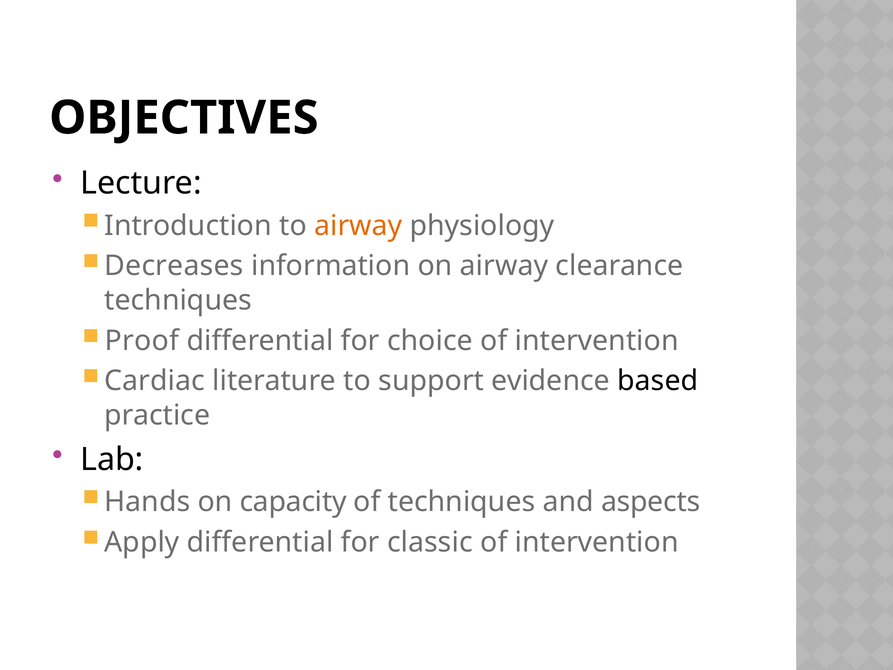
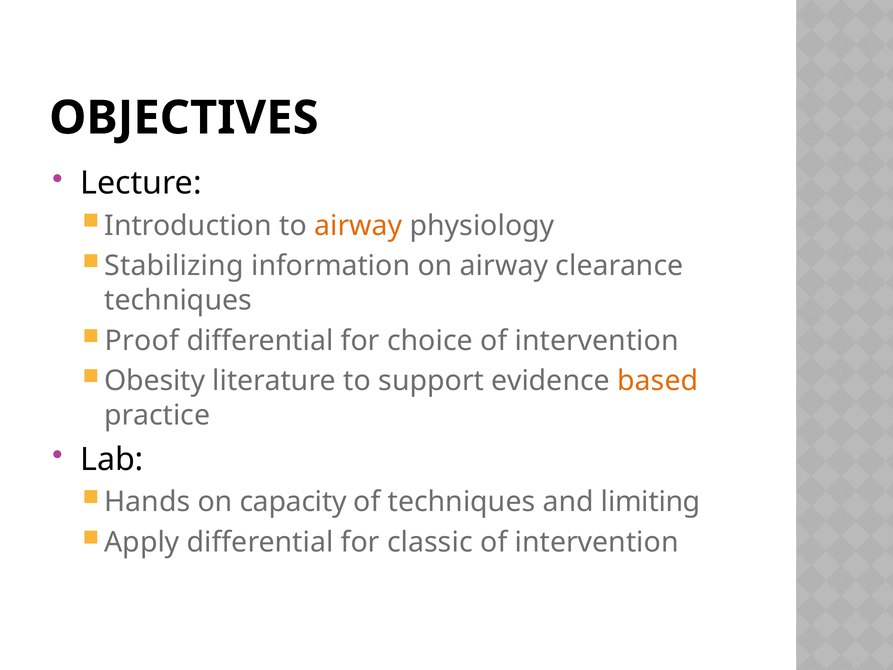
Decreases: Decreases -> Stabilizing (174, 266)
Cardiac: Cardiac -> Obesity (155, 381)
based colour: black -> orange (658, 381)
aspects: aspects -> limiting (651, 502)
